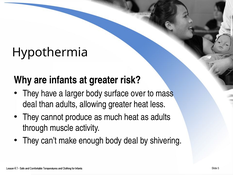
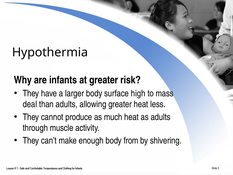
over: over -> high (138, 93)
body deal: deal -> from (131, 140)
